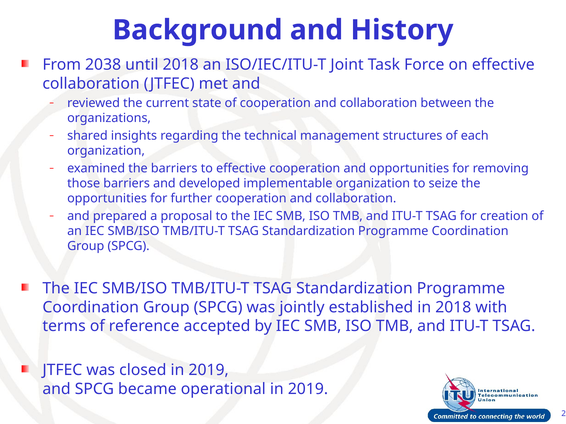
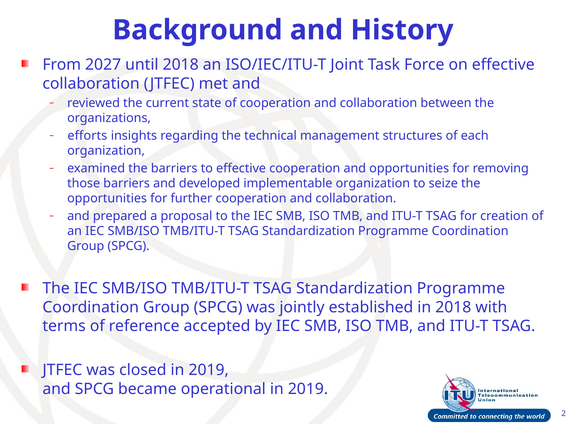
2038: 2038 -> 2027 (103, 65)
shared: shared -> efforts (87, 136)
